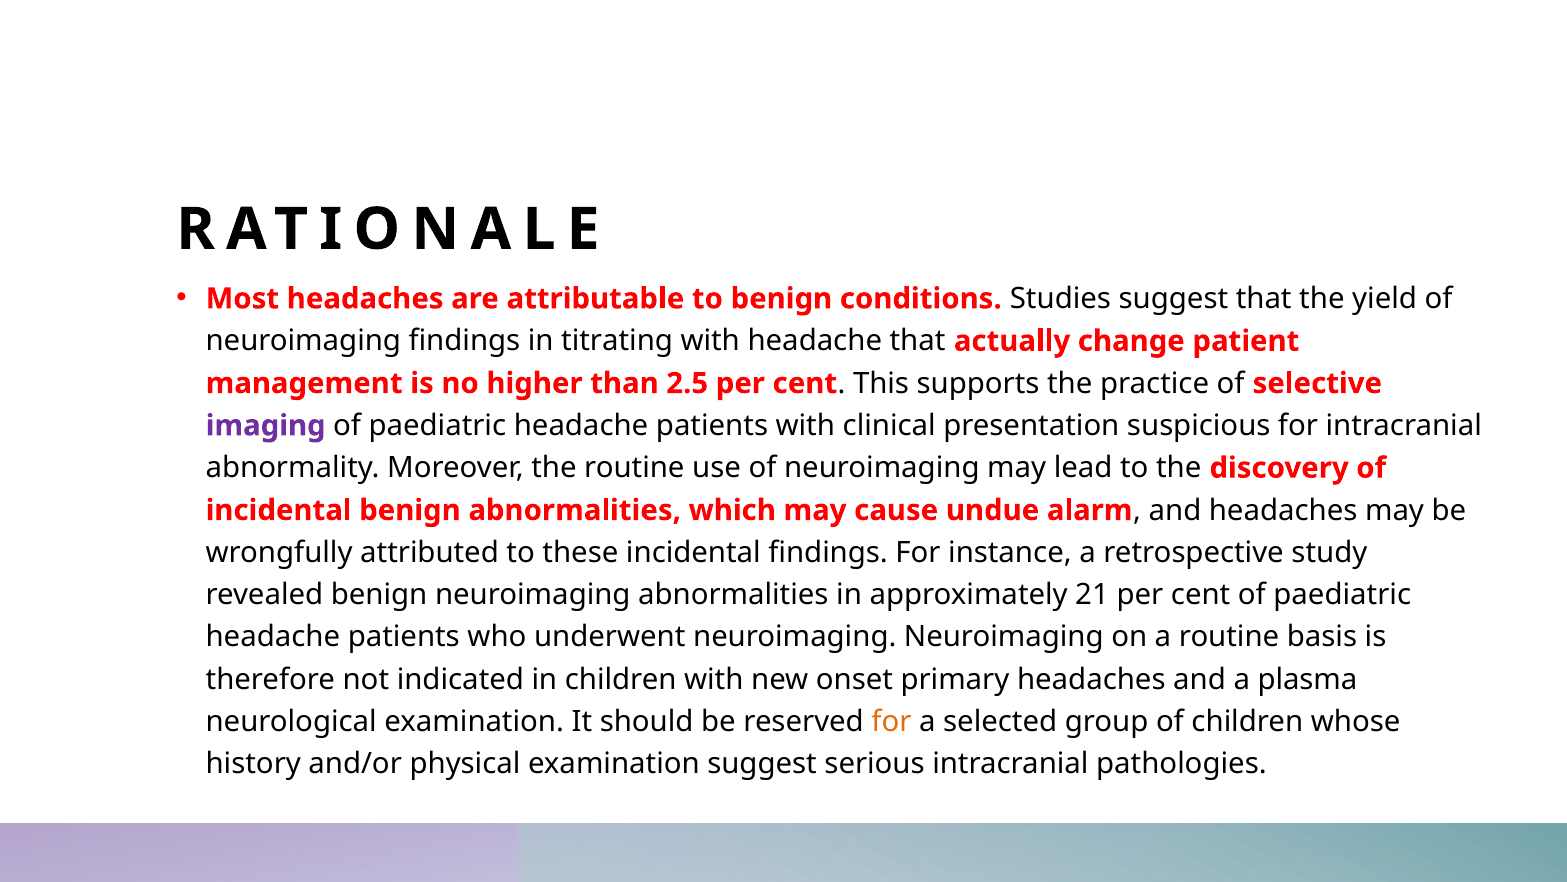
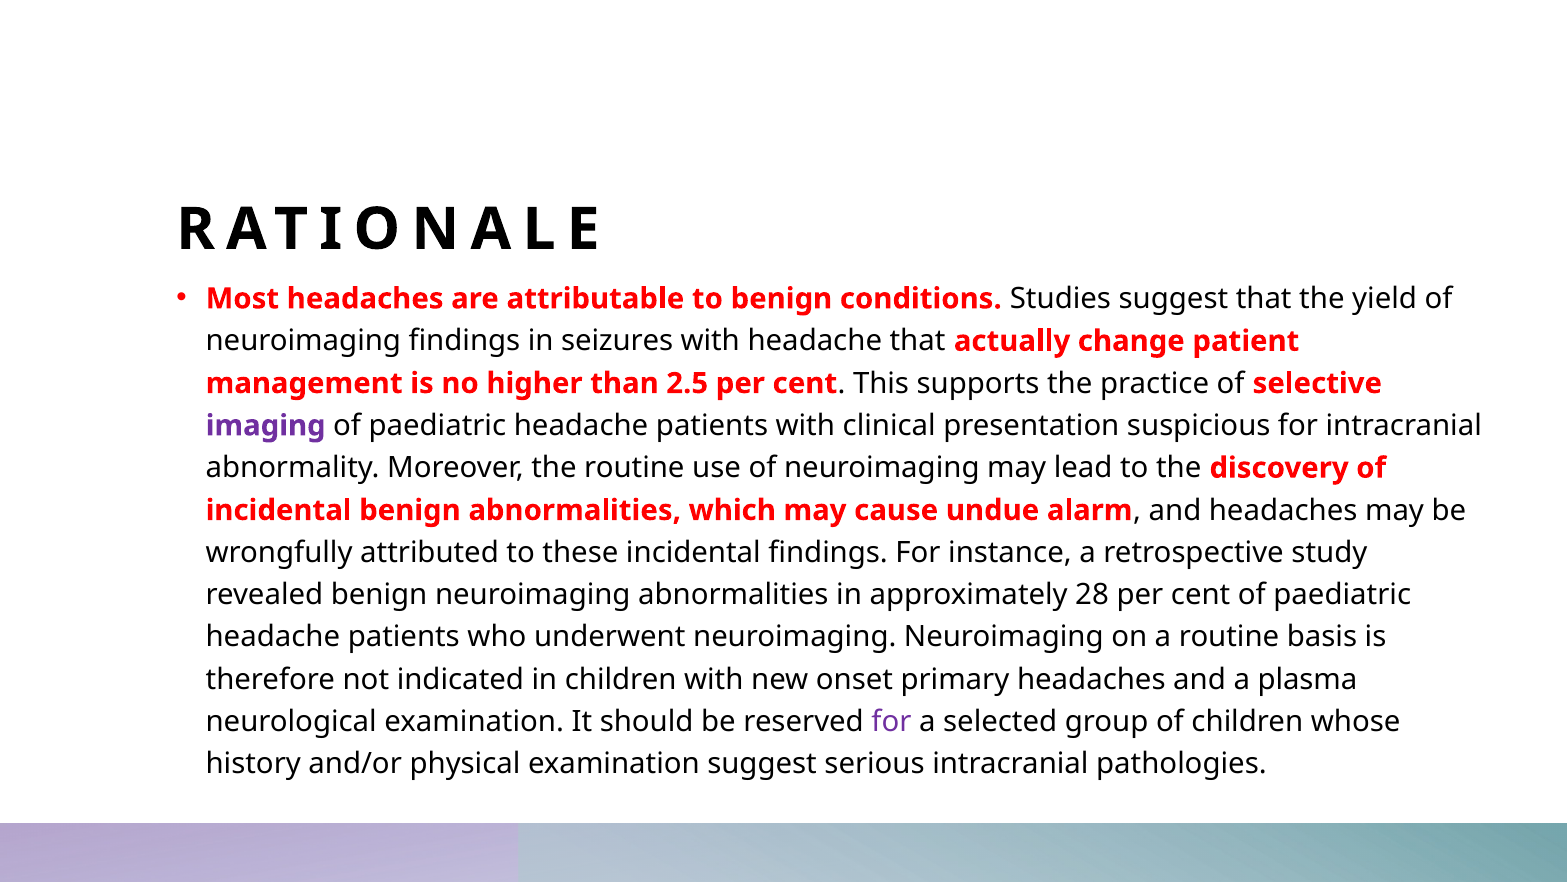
titrating: titrating -> seizures (617, 341)
21: 21 -> 28 (1092, 595)
for colour: orange -> purple (891, 721)
